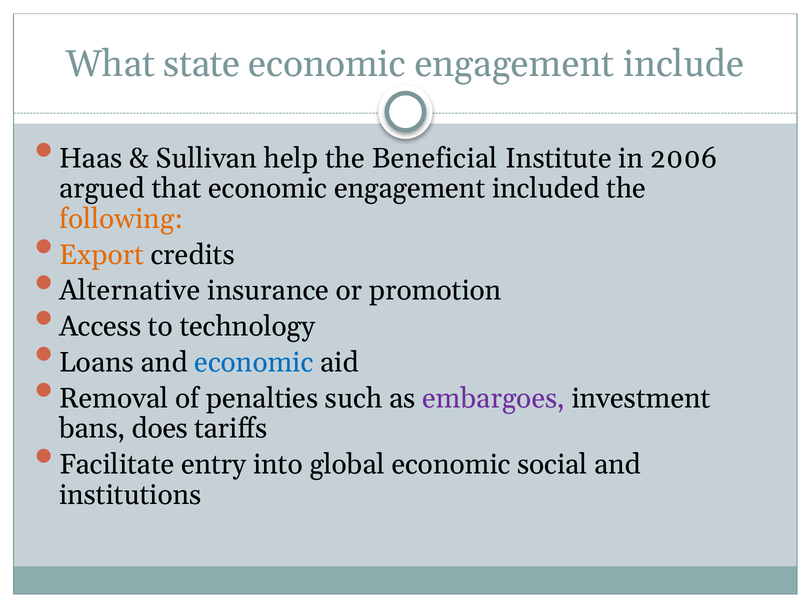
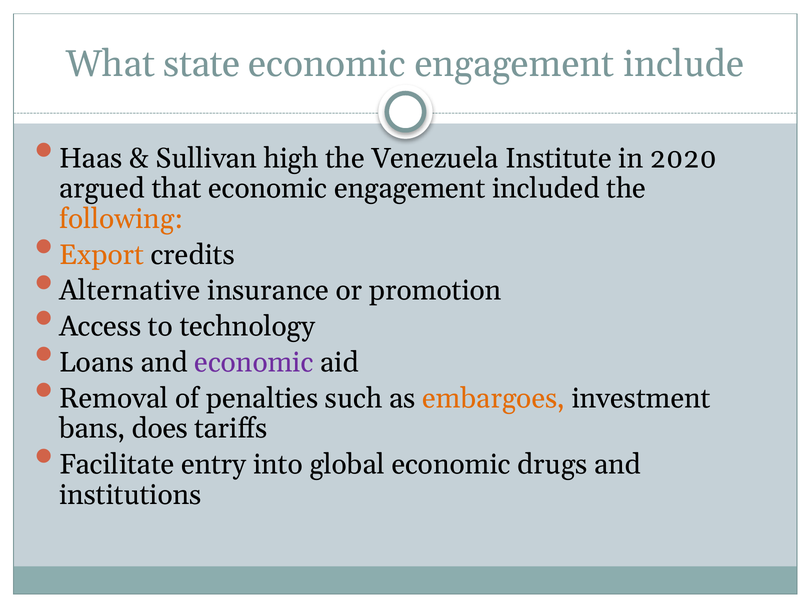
help: help -> high (291, 158)
Beneficial: Beneficial -> Venezuela (435, 158)
2006: 2006 -> 2020 (684, 158)
economic colour: blue -> purple (254, 363)
embargoes colour: purple -> orange (494, 398)
social: social -> drugs (552, 465)
